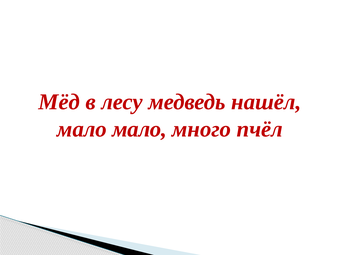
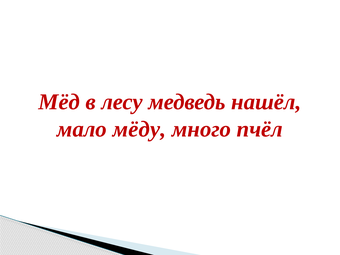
мало мало: мало -> мёду (139, 129)
